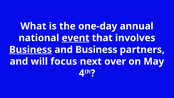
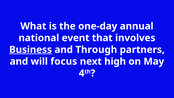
event underline: present -> none (76, 38)
and Business: Business -> Through (96, 50)
over: over -> high (115, 61)
